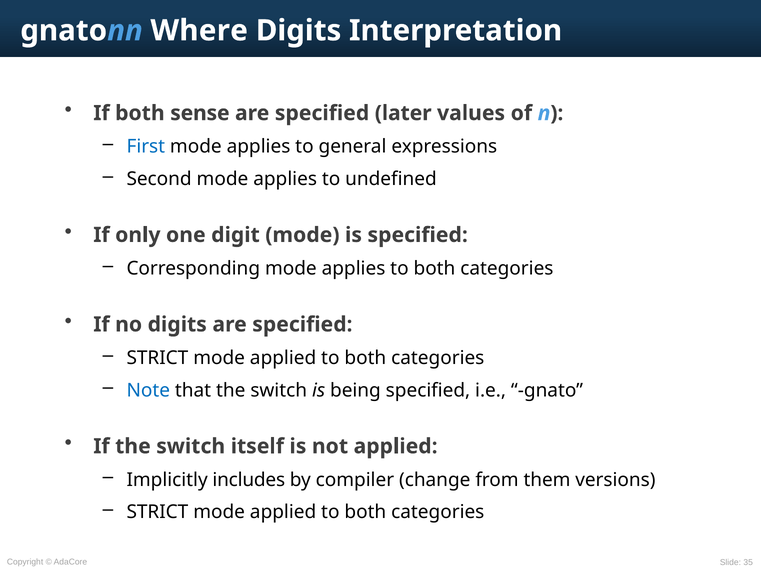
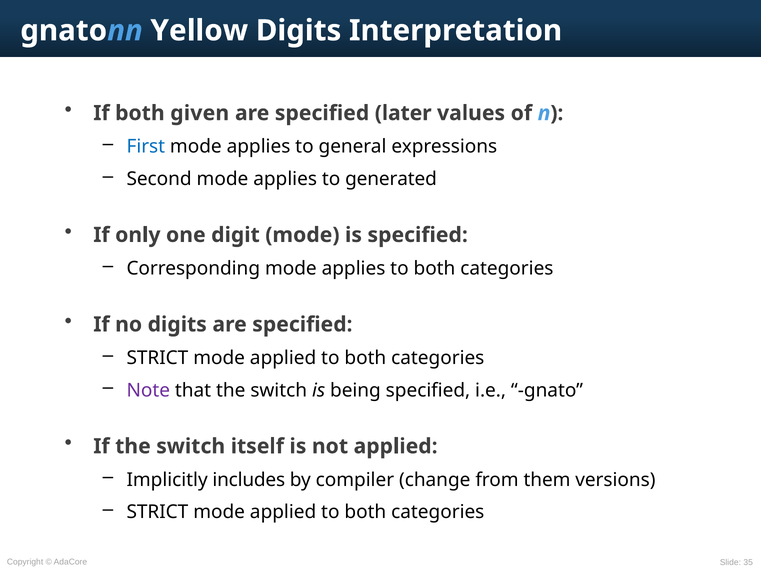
Where: Where -> Yellow (199, 31)
sense: sense -> given (200, 113)
undefined: undefined -> generated (391, 179)
Note colour: blue -> purple (148, 390)
